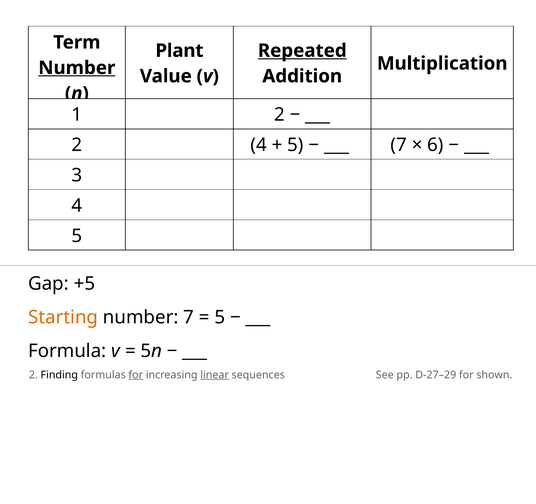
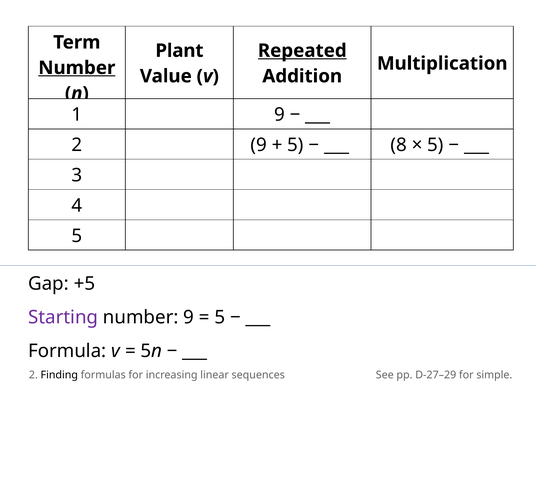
1 2: 2 -> 9 (280, 115)
2 4: 4 -> 9 (259, 145)
7: 7 -> 8 (399, 145)
6: 6 -> 5 (435, 145)
Starting colour: orange -> purple (63, 317)
number 7: 7 -> 9 (189, 317)
for underline: present -> none (136, 375)
linear underline: present -> none (215, 375)
shown: shown -> simple (494, 375)
